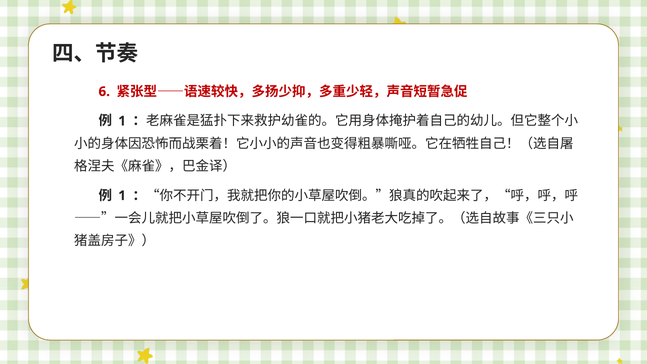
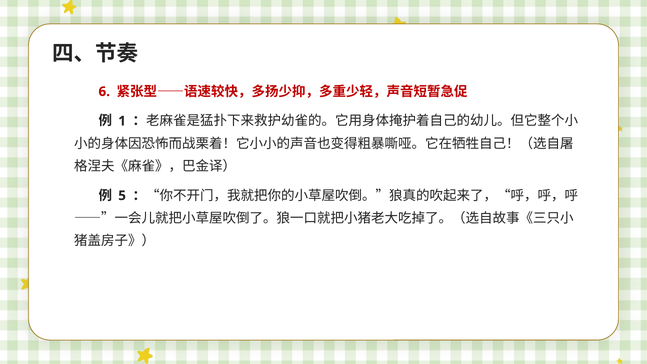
1: 1 -> 5 (122, 196)
